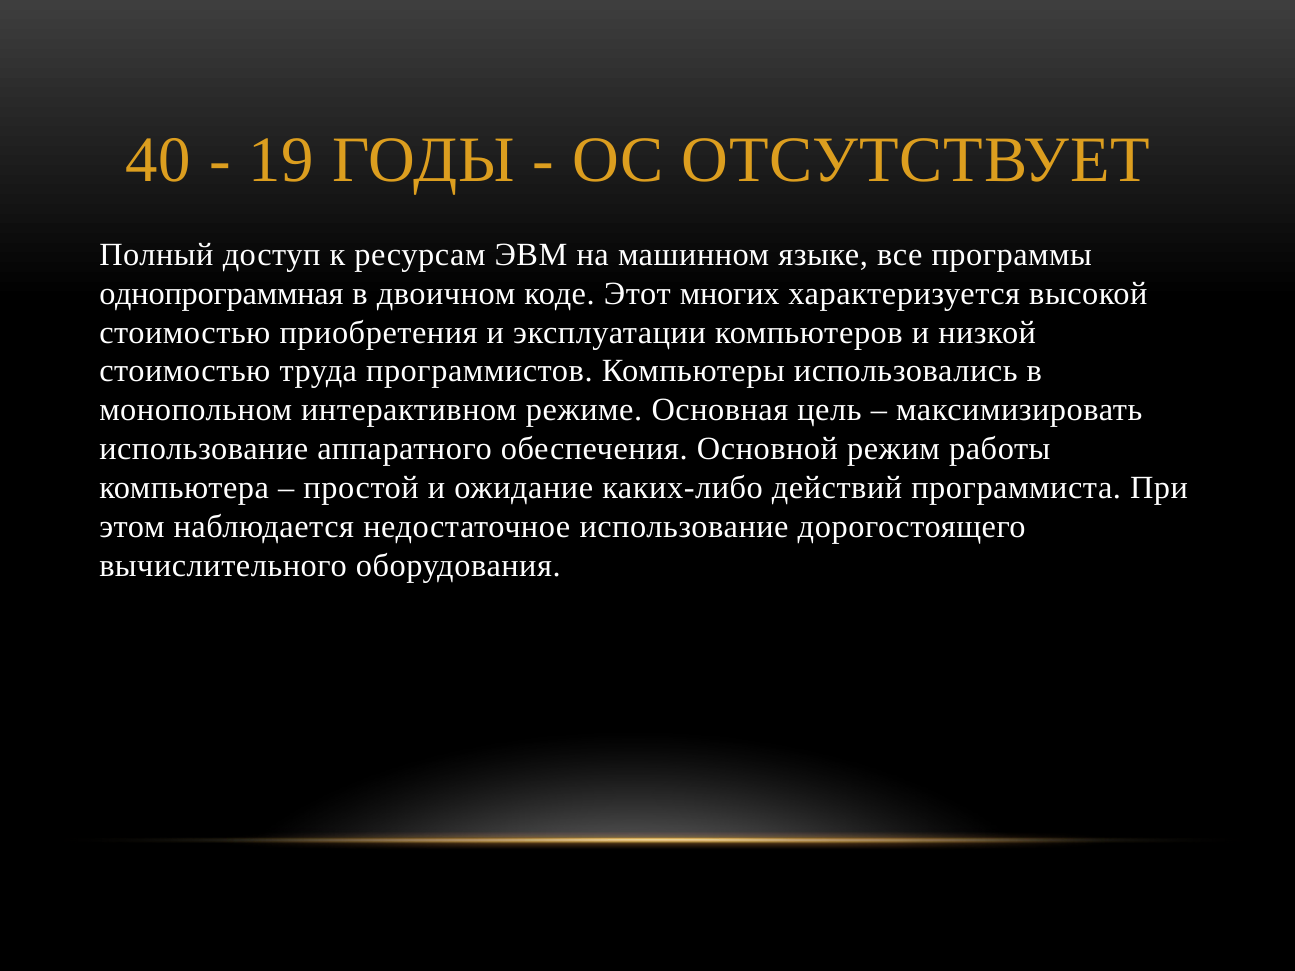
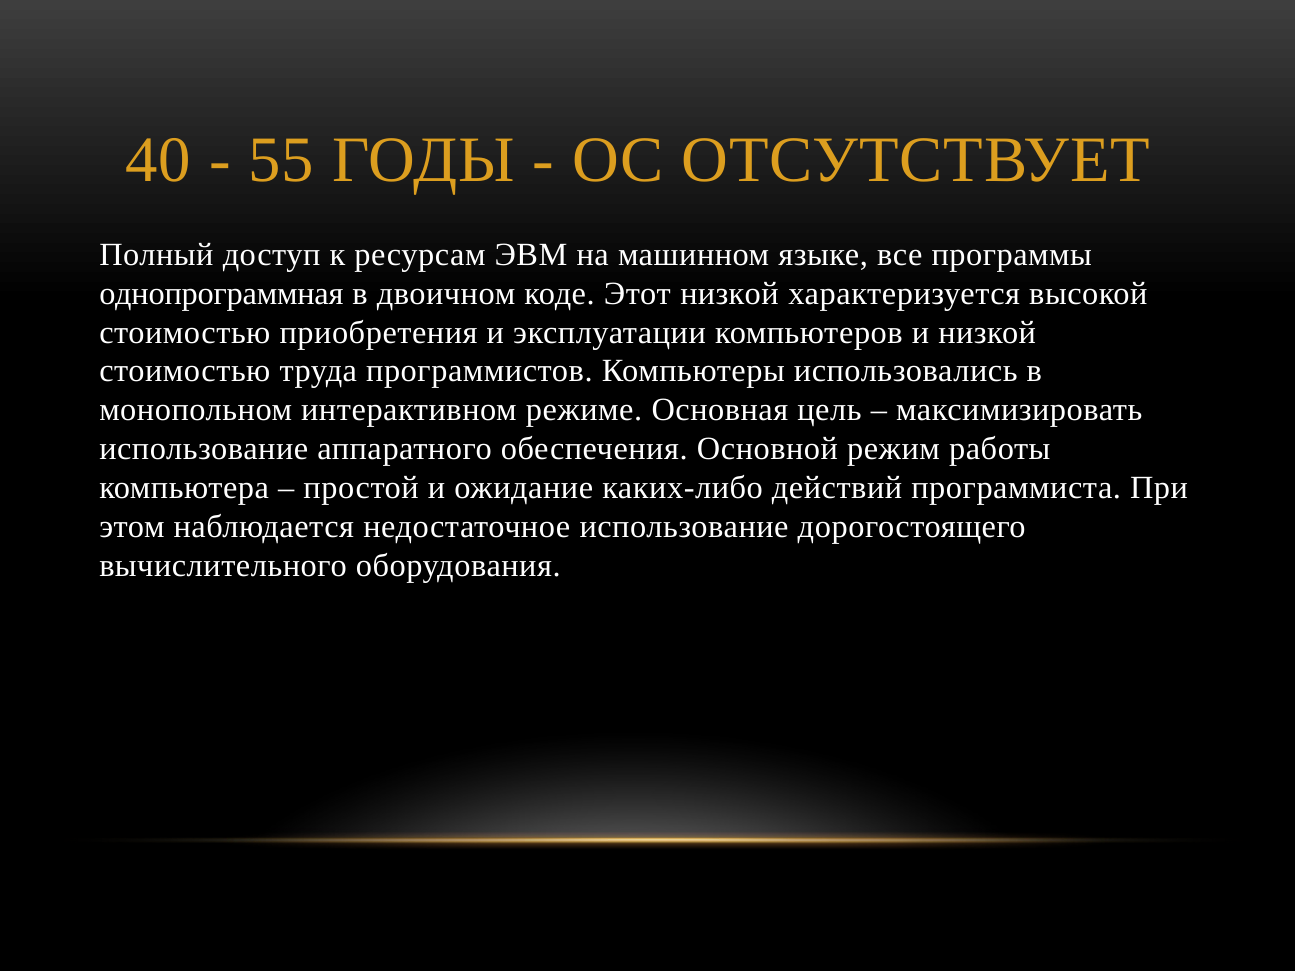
19: 19 -> 55 (281, 160)
Этот многих: многих -> низкой (729, 294)
